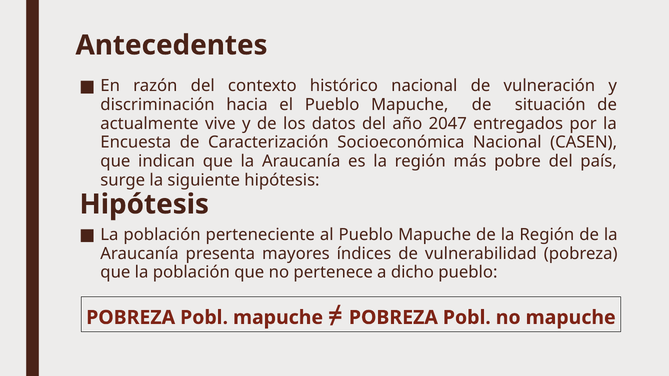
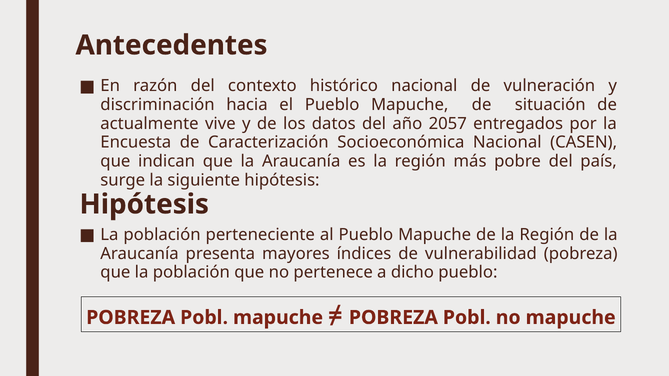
2047: 2047 -> 2057 (448, 124)
